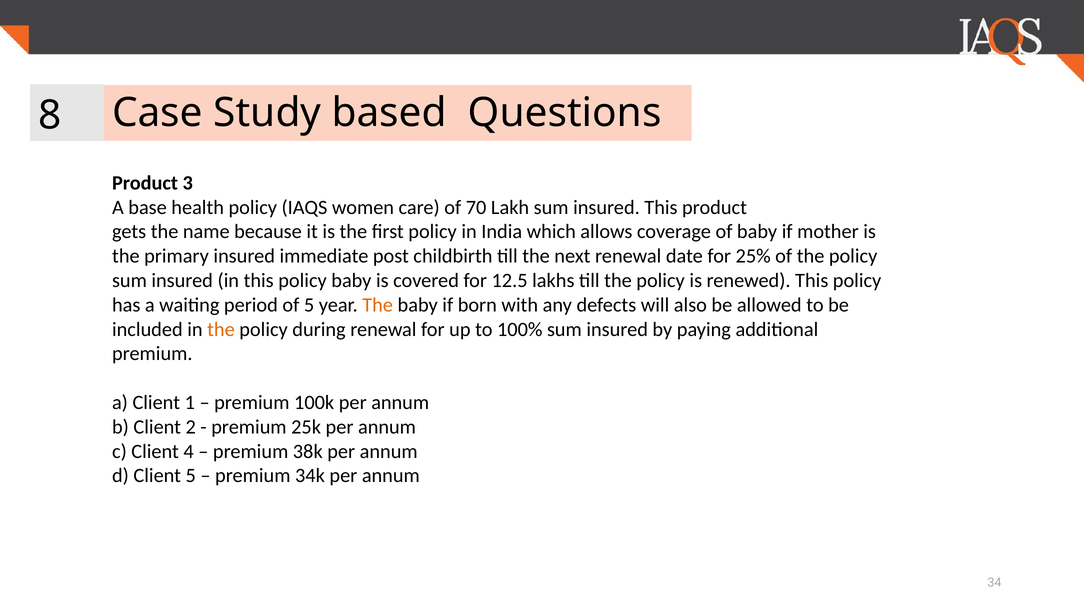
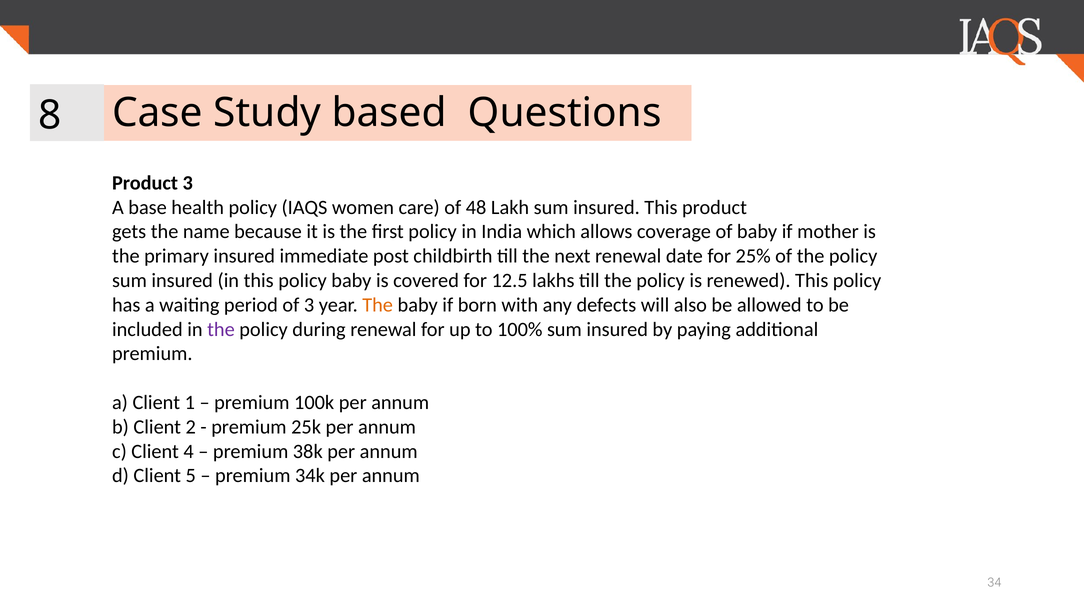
70: 70 -> 48 (476, 207)
of 5: 5 -> 3 (309, 305)
the colour: orange -> purple (221, 329)
